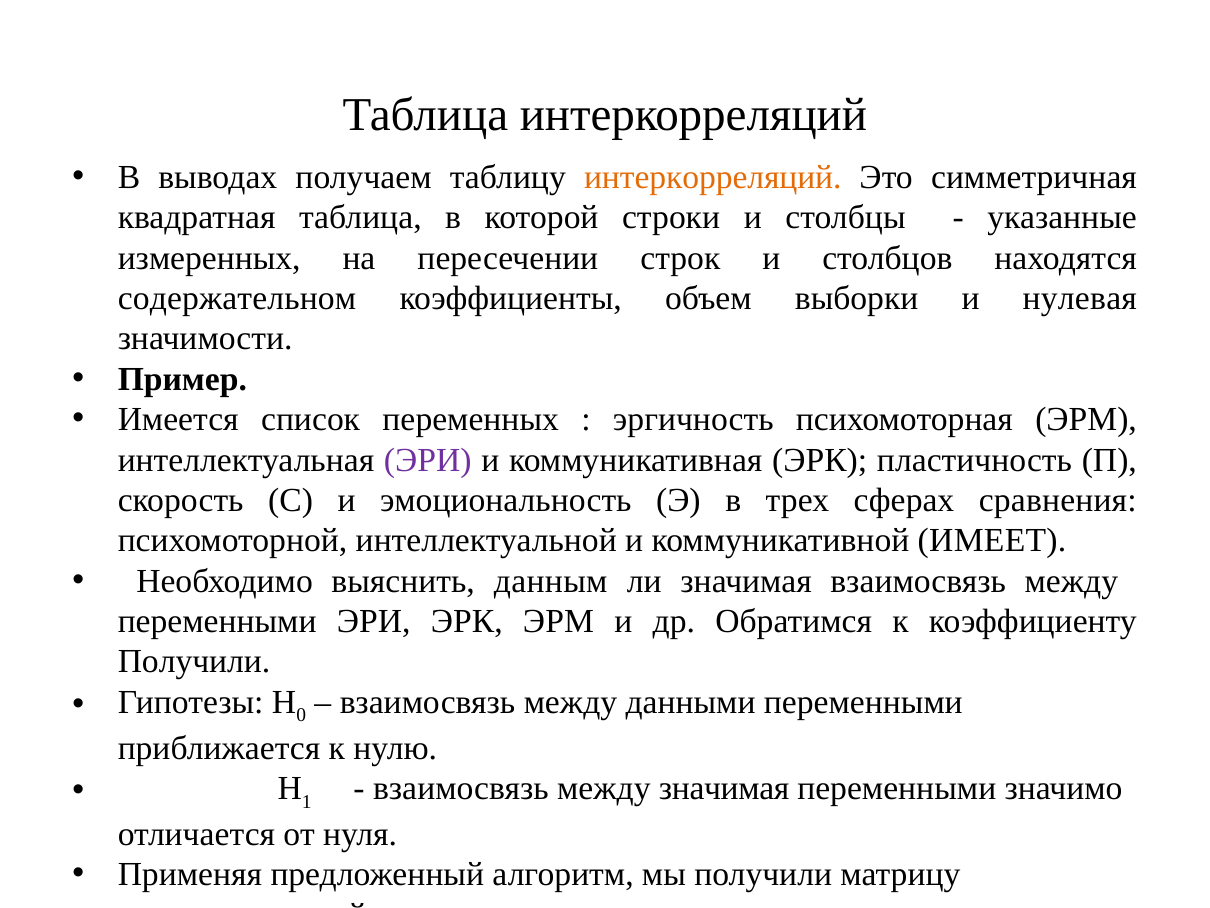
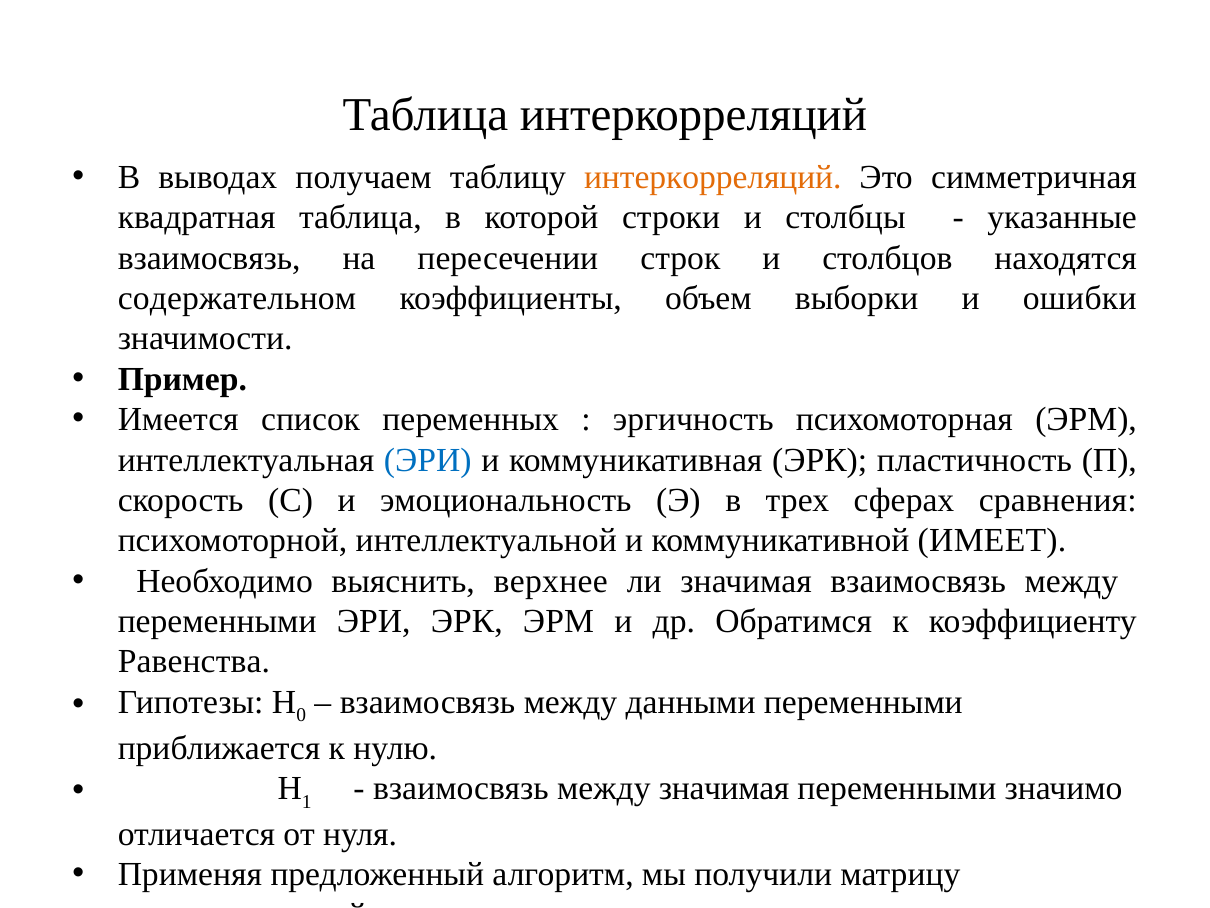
измеренных: измеренных -> взаимосвязь (209, 258)
нулевая: нулевая -> ошибки (1080, 298)
ЭРИ colour: purple -> blue (428, 460)
данным: данным -> верхнее (551, 581)
Получили: Получили -> Равенства (194, 661)
